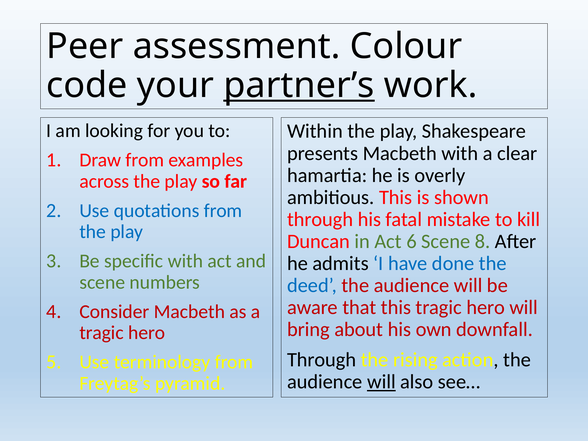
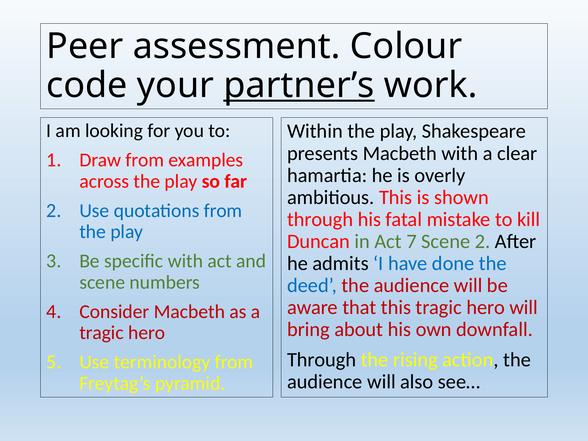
6: 6 -> 7 (412, 241)
Scene 8: 8 -> 2 (483, 241)
will underline: present -> none (381, 382)
